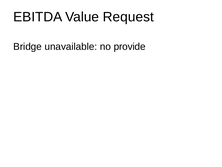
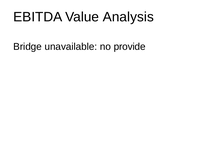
Request: Request -> Analysis (128, 17)
